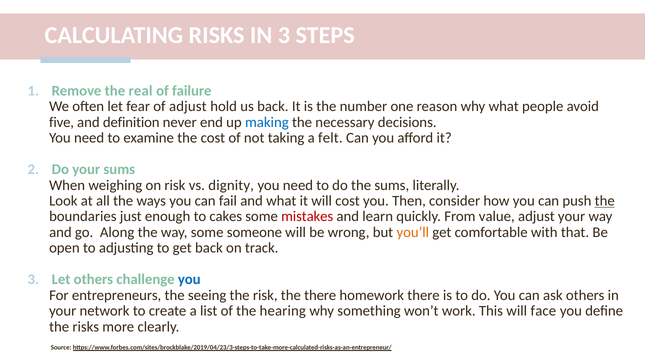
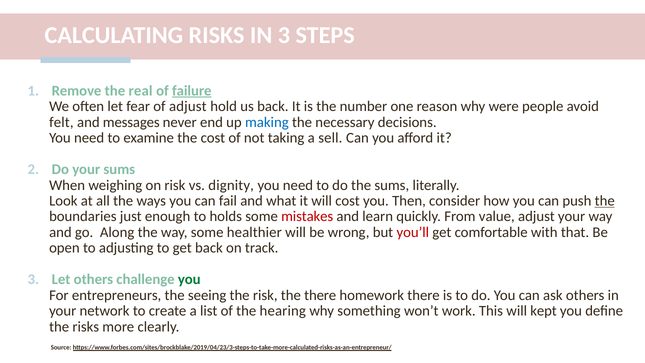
failure underline: none -> present (192, 91)
why what: what -> were (504, 106)
five: five -> felt (61, 122)
definition: definition -> messages (131, 122)
felt: felt -> sell (330, 138)
cakes: cakes -> holds (226, 217)
someone: someone -> healthier (254, 232)
you’ll colour: orange -> red (413, 232)
you colour: blue -> green (189, 279)
face: face -> kept (544, 311)
